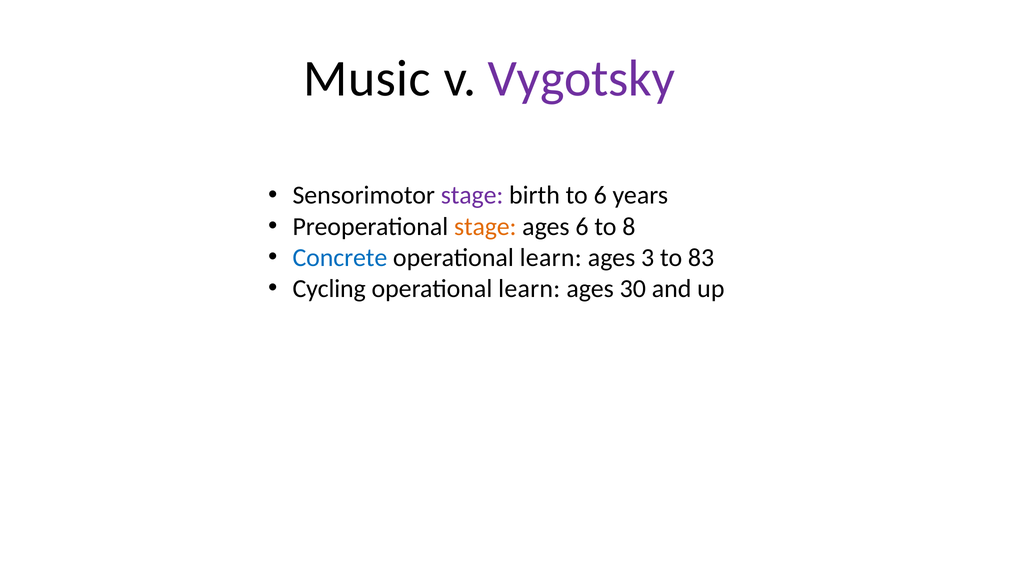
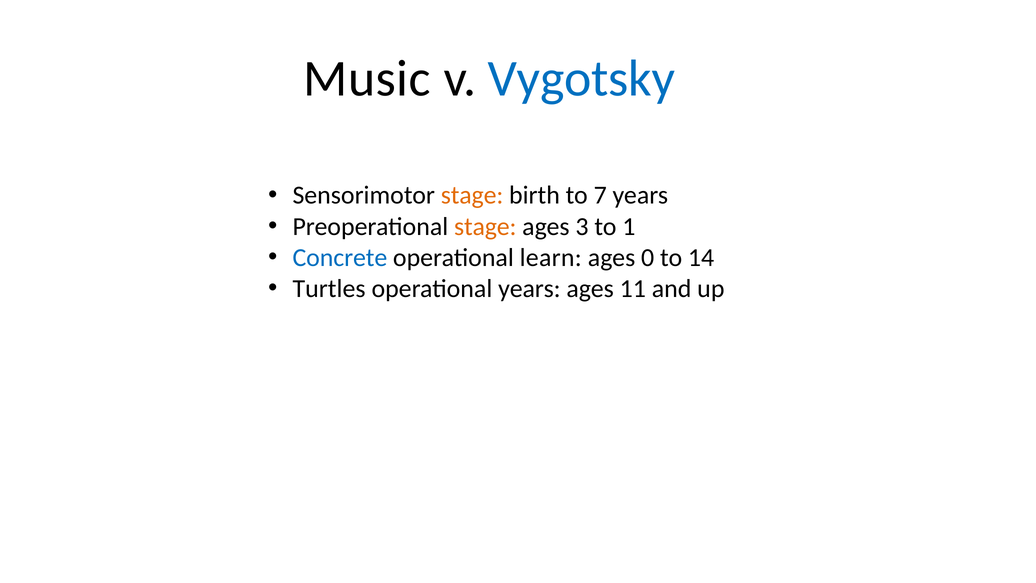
Vygotsky colour: purple -> blue (581, 79)
stage colour: purple -> orange (472, 195)
to 6: 6 -> 7 (600, 195)
ages 6: 6 -> 3 (582, 226)
8: 8 -> 1 (629, 226)
3: 3 -> 0 (648, 257)
83: 83 -> 14 (701, 257)
Cycling: Cycling -> Turtles (329, 289)
learn: learn -> years (529, 289)
30: 30 -> 11 (633, 289)
